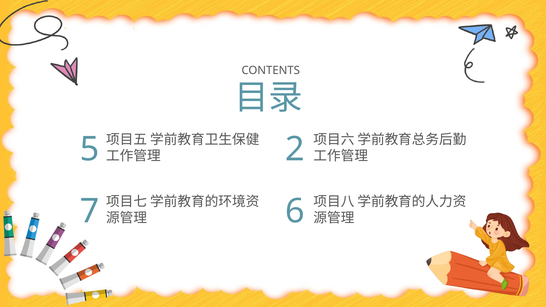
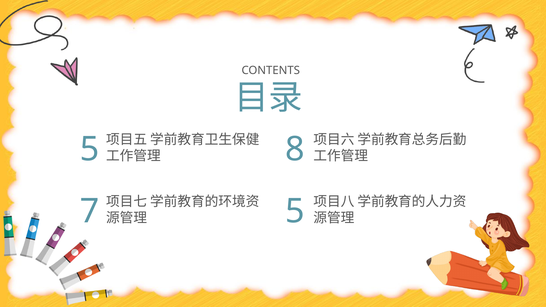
2: 2 -> 8 (295, 149)
7 6: 6 -> 5 (295, 211)
